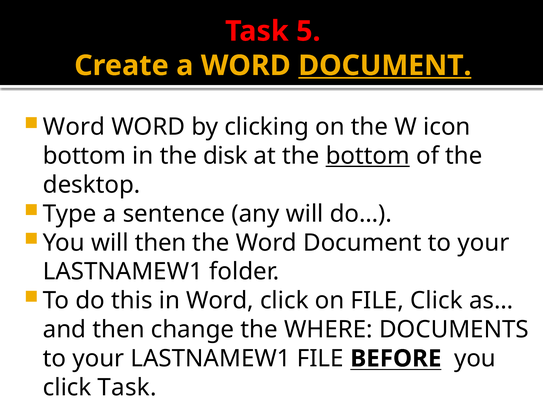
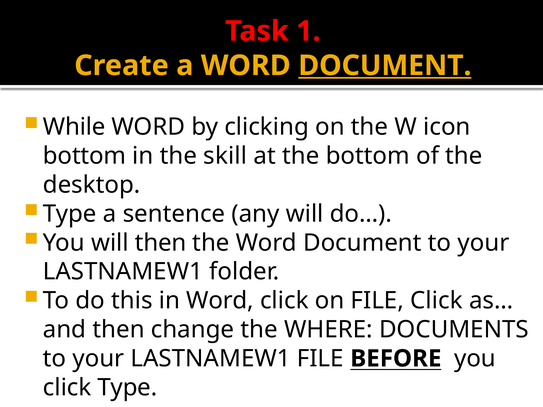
5: 5 -> 1 (308, 31)
Word: Word -> While (74, 127)
disk: disk -> skill (225, 156)
bottom underline: present -> none (368, 156)
click Task: Task -> Type (127, 388)
